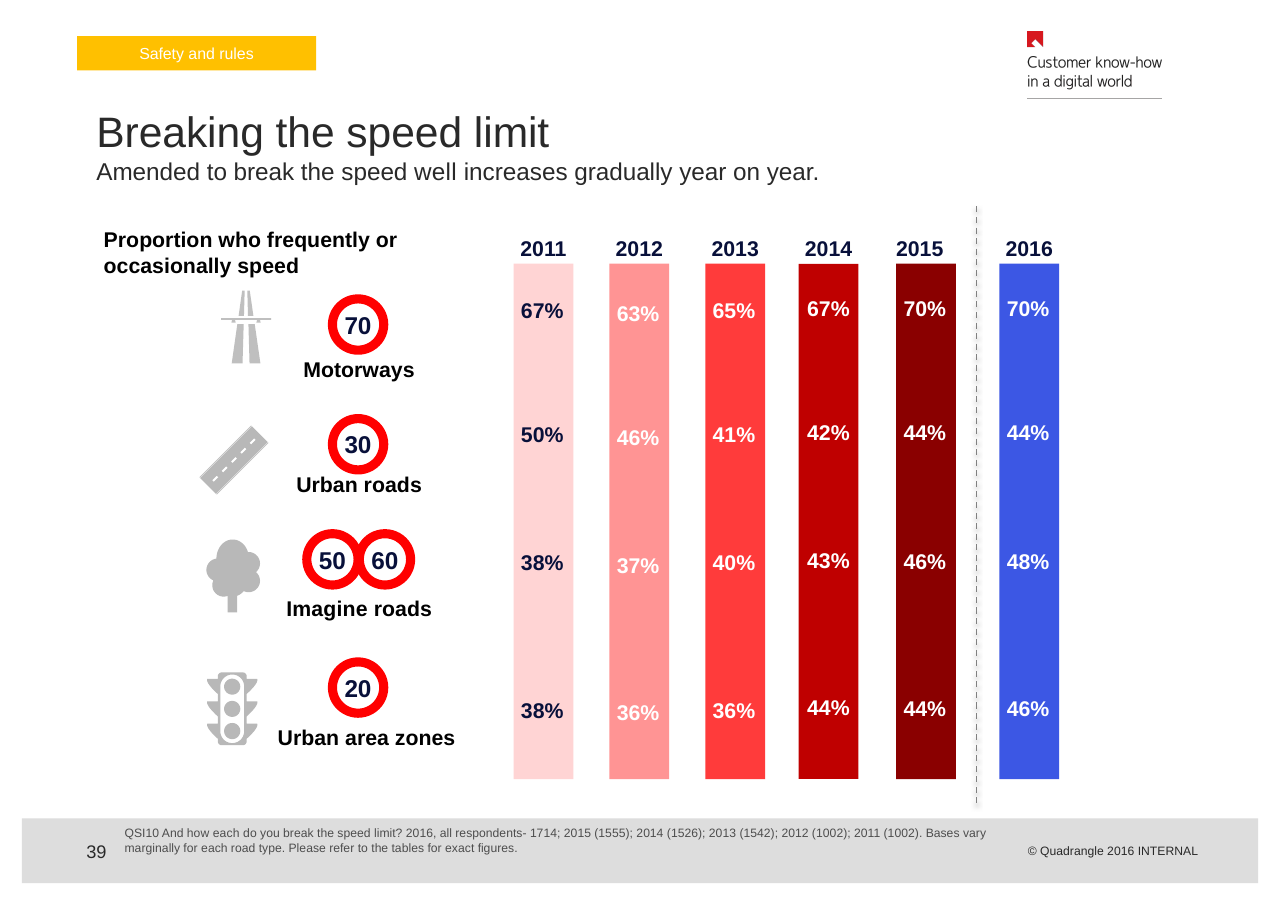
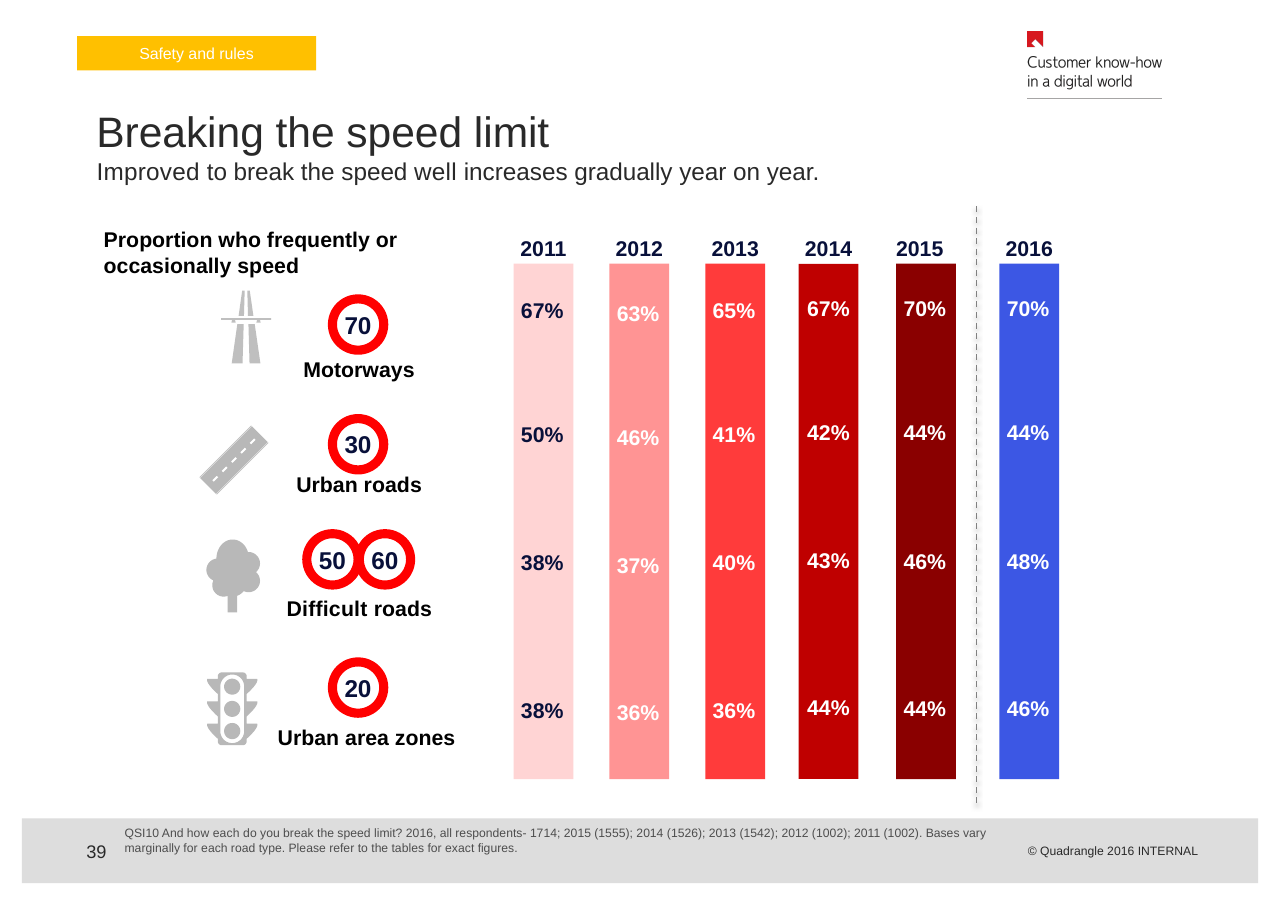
Amended: Amended -> Improved (148, 173)
Imagine: Imagine -> Difficult (327, 610)
